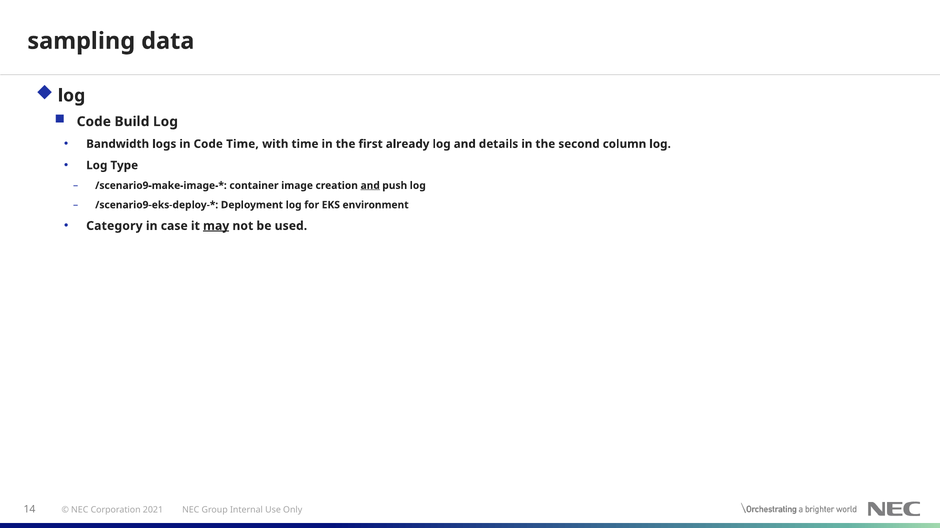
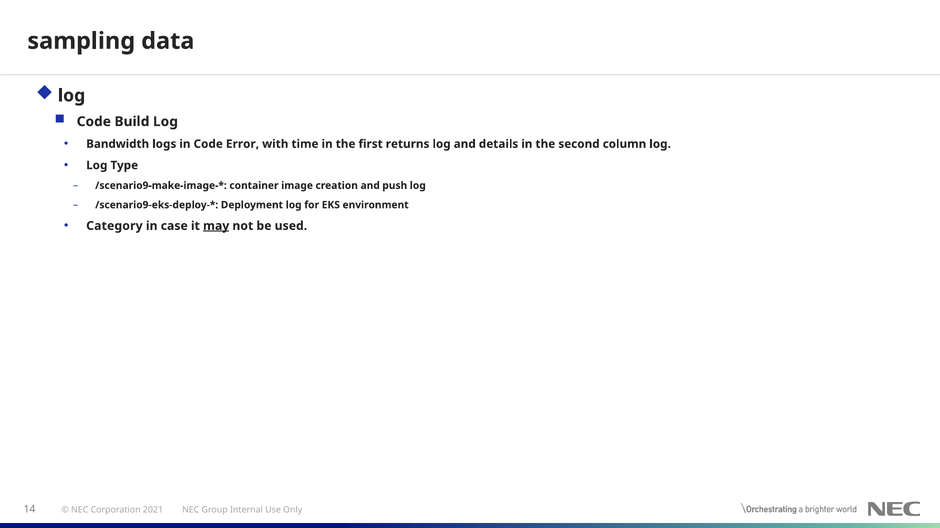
Code Time: Time -> Error (242, 144)
already: already -> returns (408, 144)
and underline: present -> none (370, 186)
